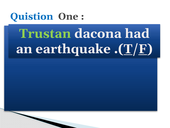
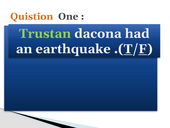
Quistion colour: blue -> orange (32, 16)
